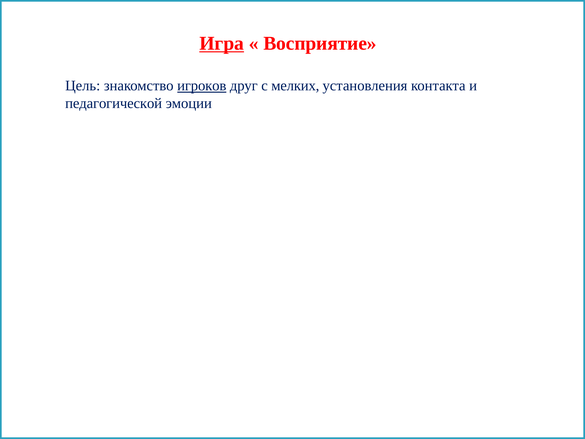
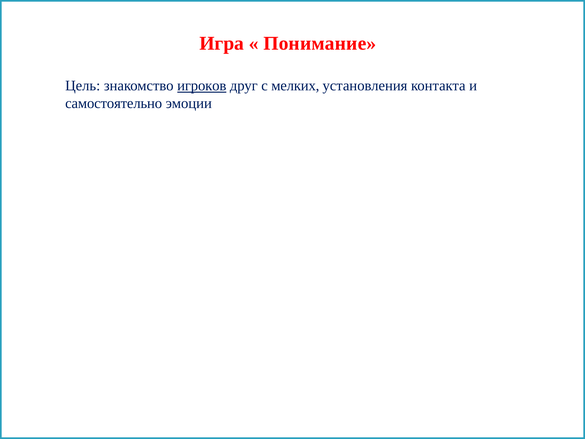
Игра underline: present -> none (222, 43)
Восприятие: Восприятие -> Понимание (320, 43)
педагогической: педагогической -> самостоятельно (114, 103)
